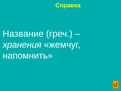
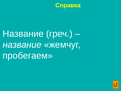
хранения: хранения -> название (22, 45)
напомнить: напомнить -> пробегаем (28, 55)
